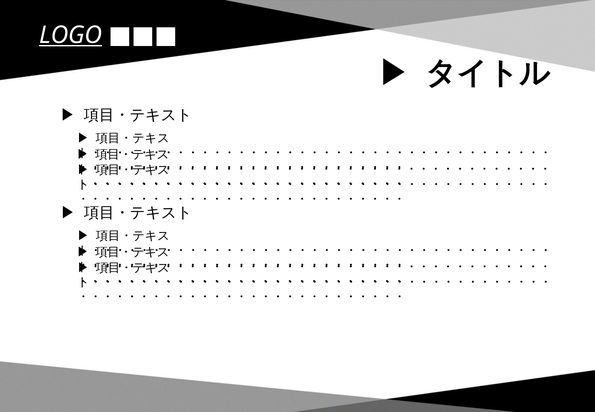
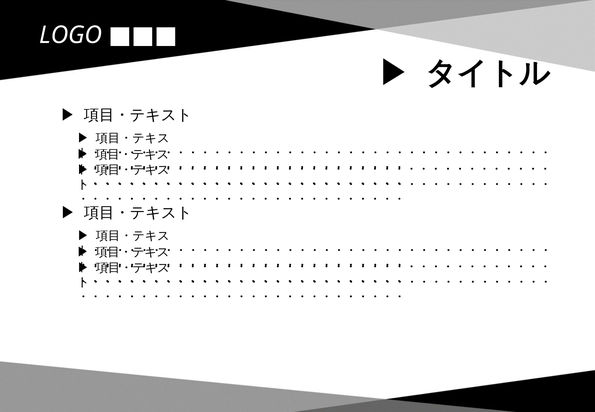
LOGO underline: present -> none (71, 35)
